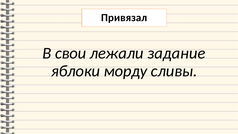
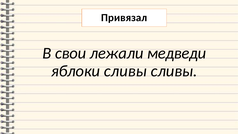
задание: задание -> медведи (177, 53)
яблоки морду: морду -> сливы (125, 71)
